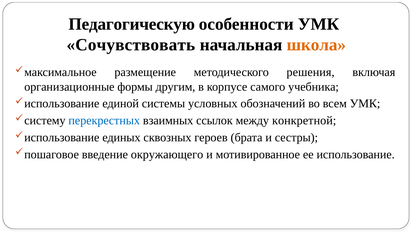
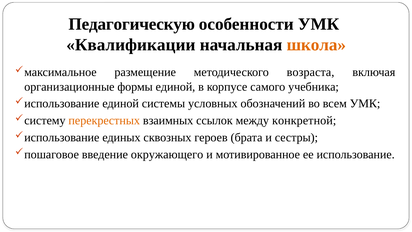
Сочувствовать: Сочувствовать -> Квалификации (131, 45)
решения: решения -> возраста (311, 72)
формы другим: другим -> единой (175, 87)
перекрестных colour: blue -> orange (104, 120)
